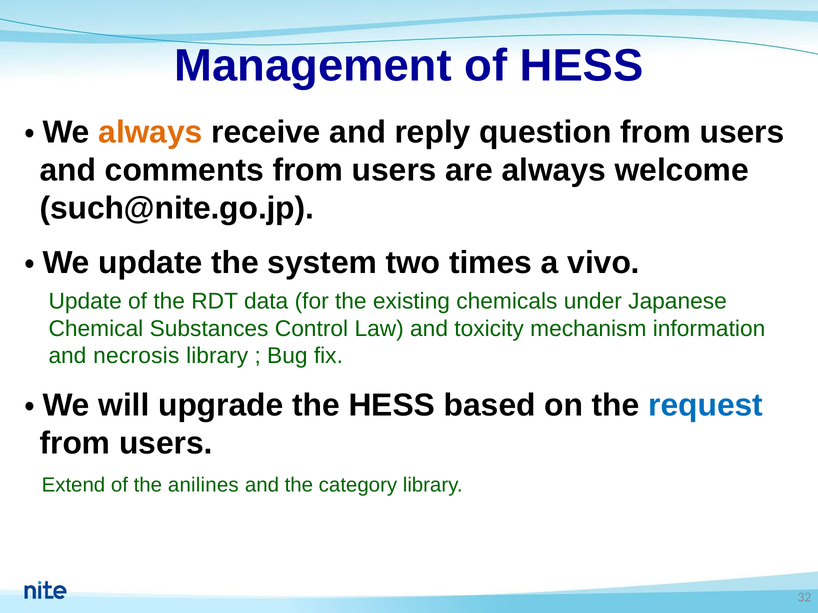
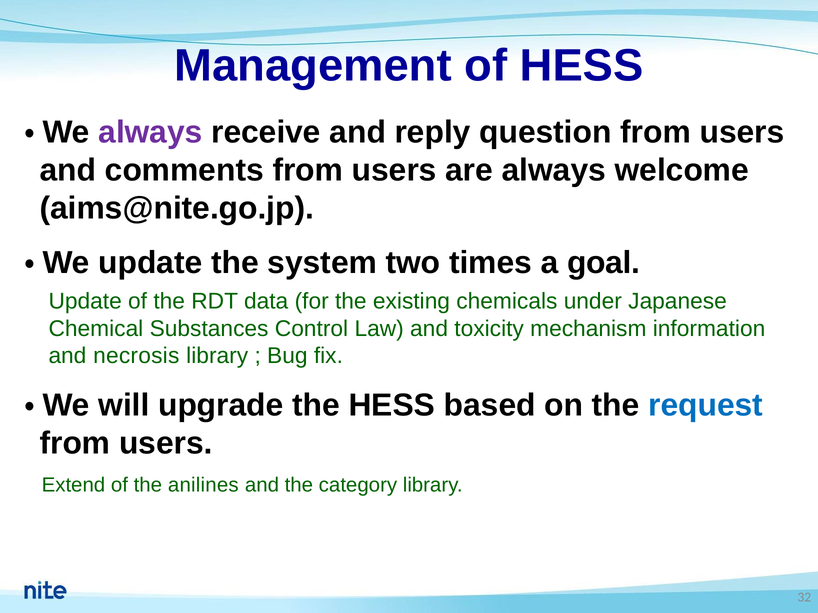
always colour: orange -> purple (150, 132)
such@nite.go.jp: such@nite.go.jp -> aims@nite.go.jp (177, 209)
vivo: vivo -> goal (604, 263)
